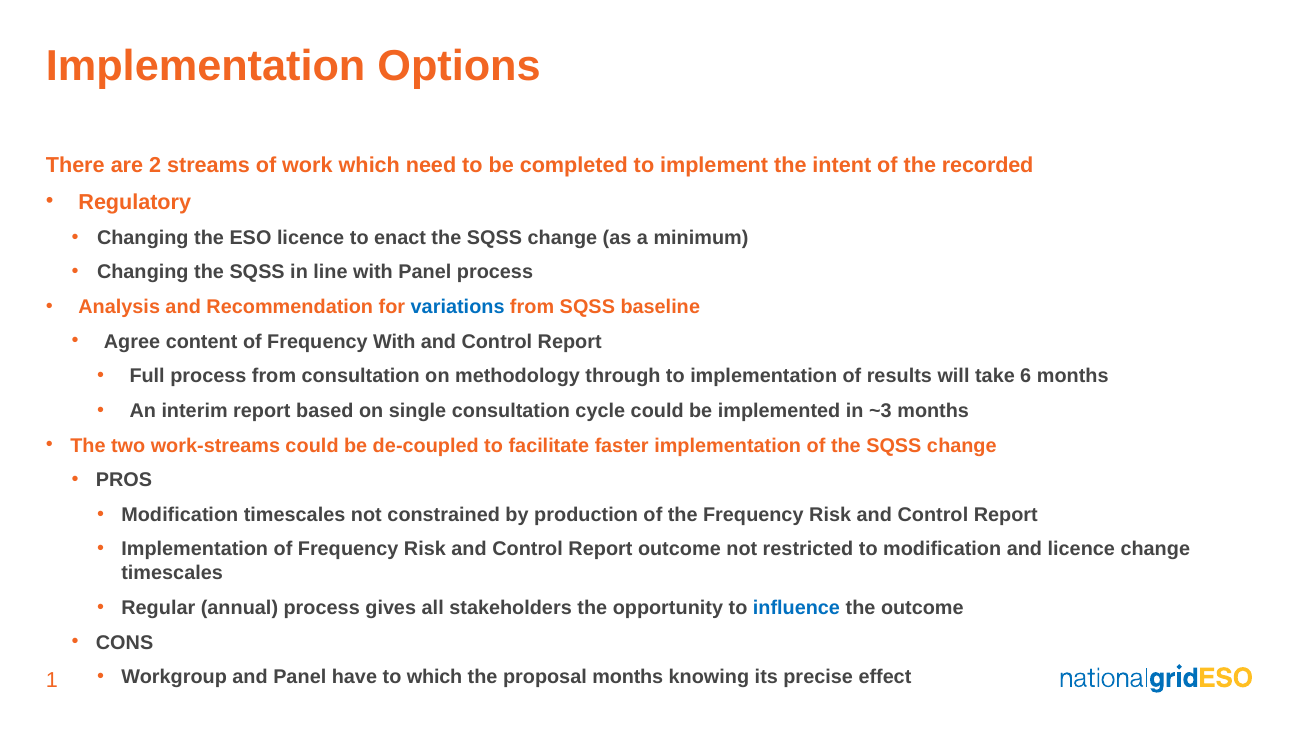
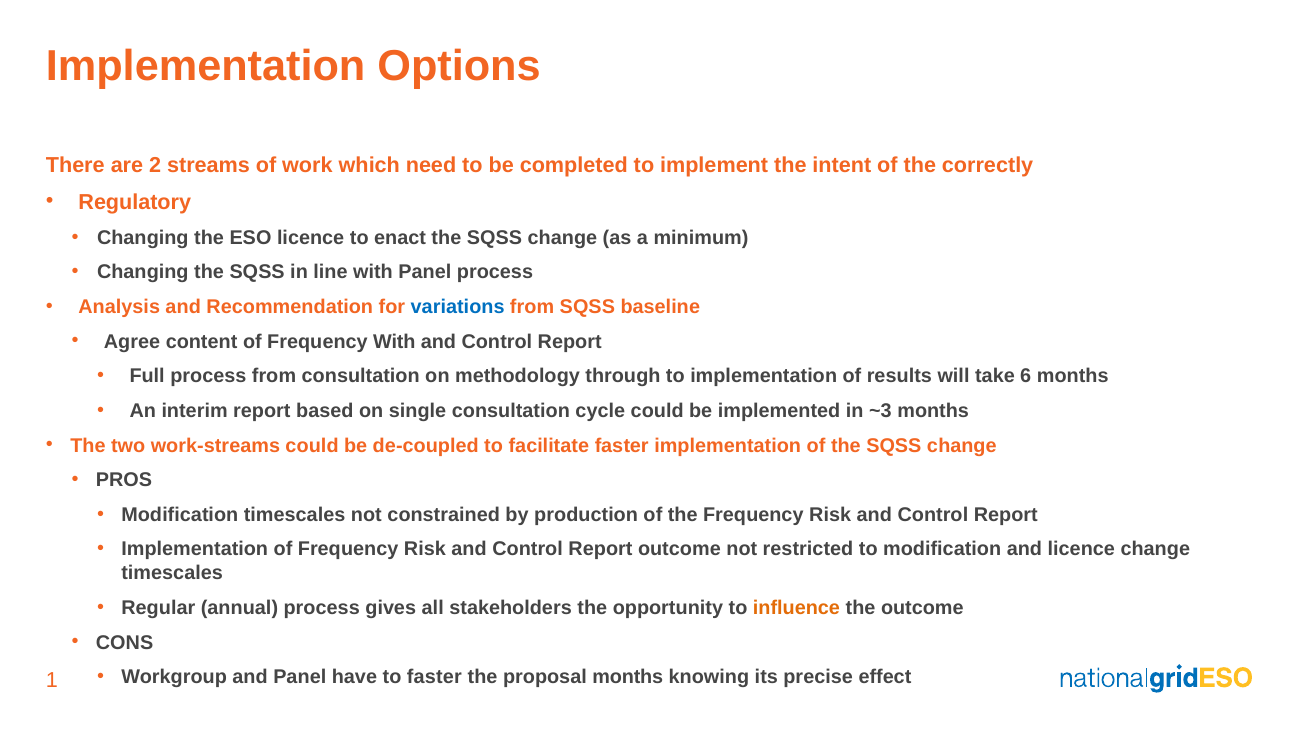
recorded: recorded -> correctly (988, 165)
influence colour: blue -> orange (796, 608)
to which: which -> faster (434, 677)
